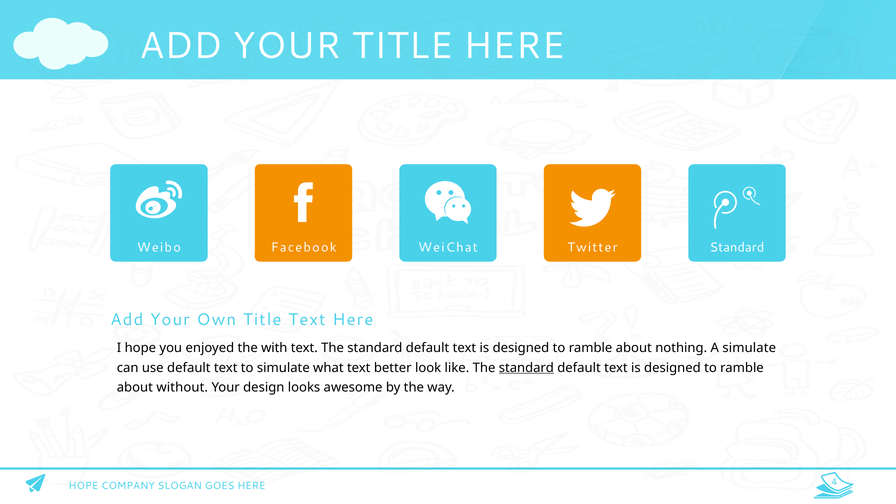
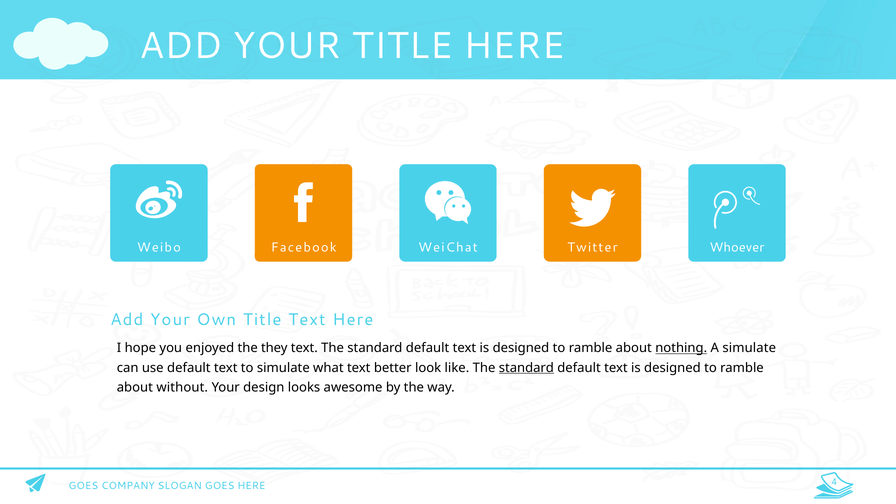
Twitter Standard: Standard -> Whoever (737, 248)
with: with -> they (274, 348)
nothing underline: none -> present (681, 348)
HOPE: HOPE -> GOES (83, 486)
